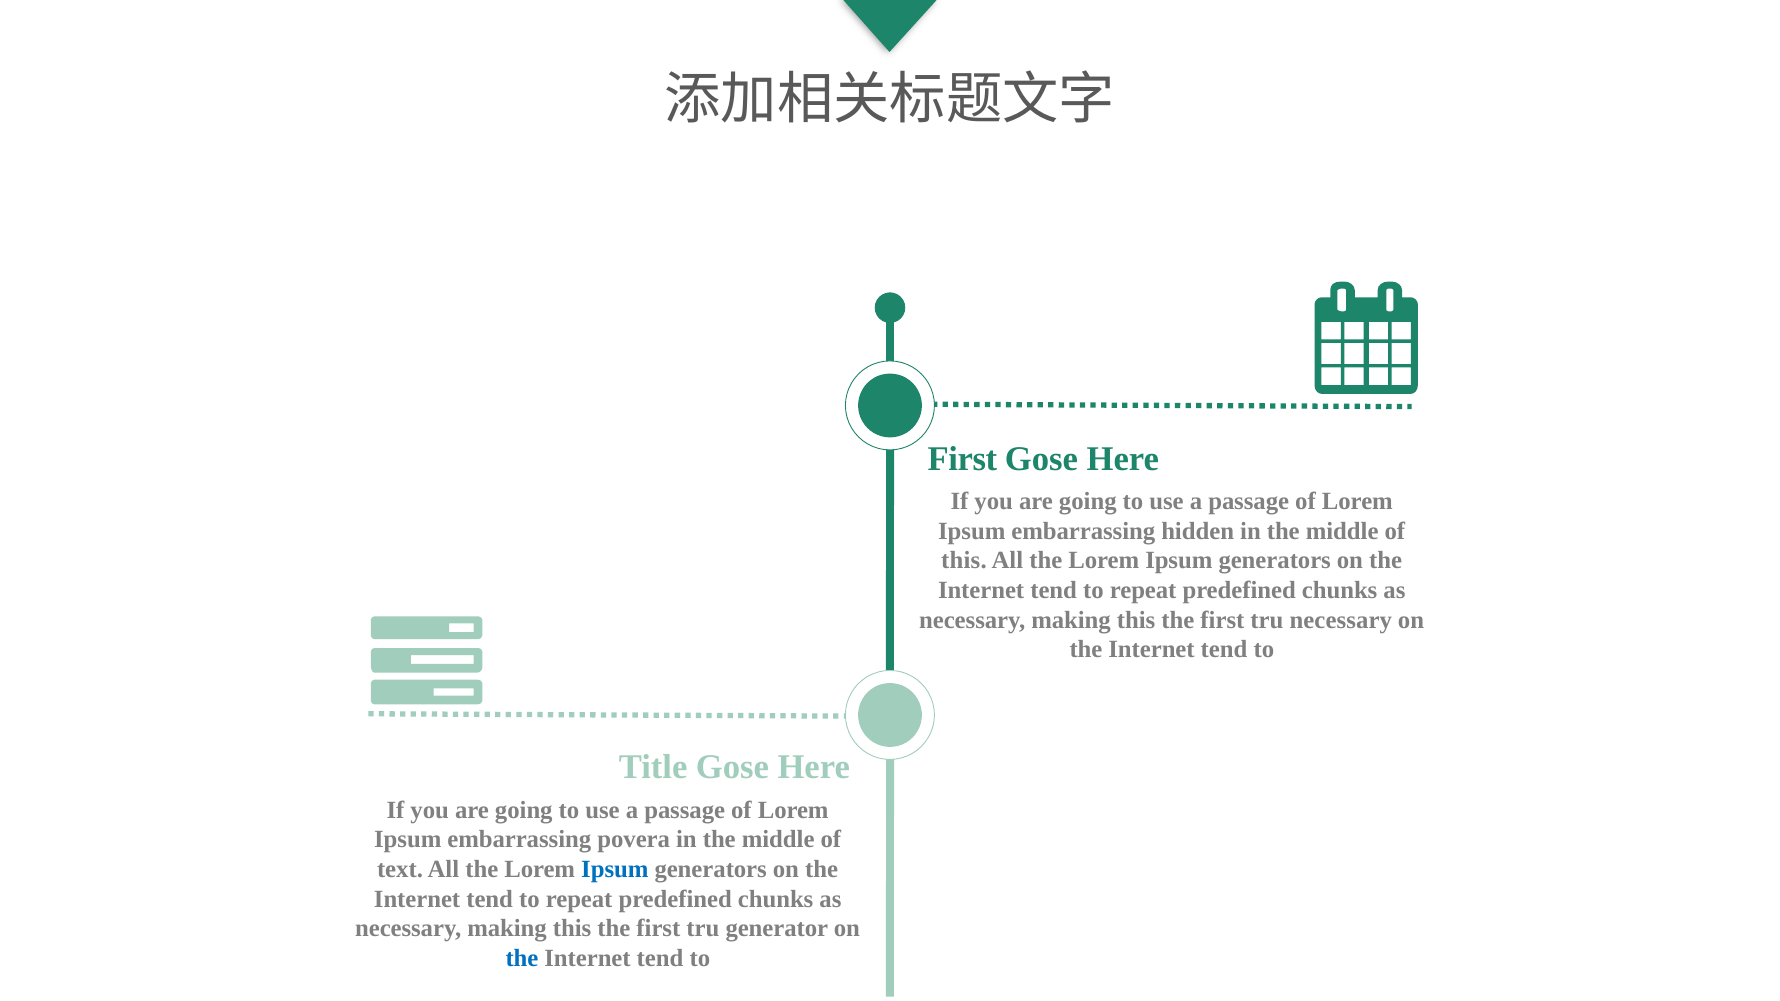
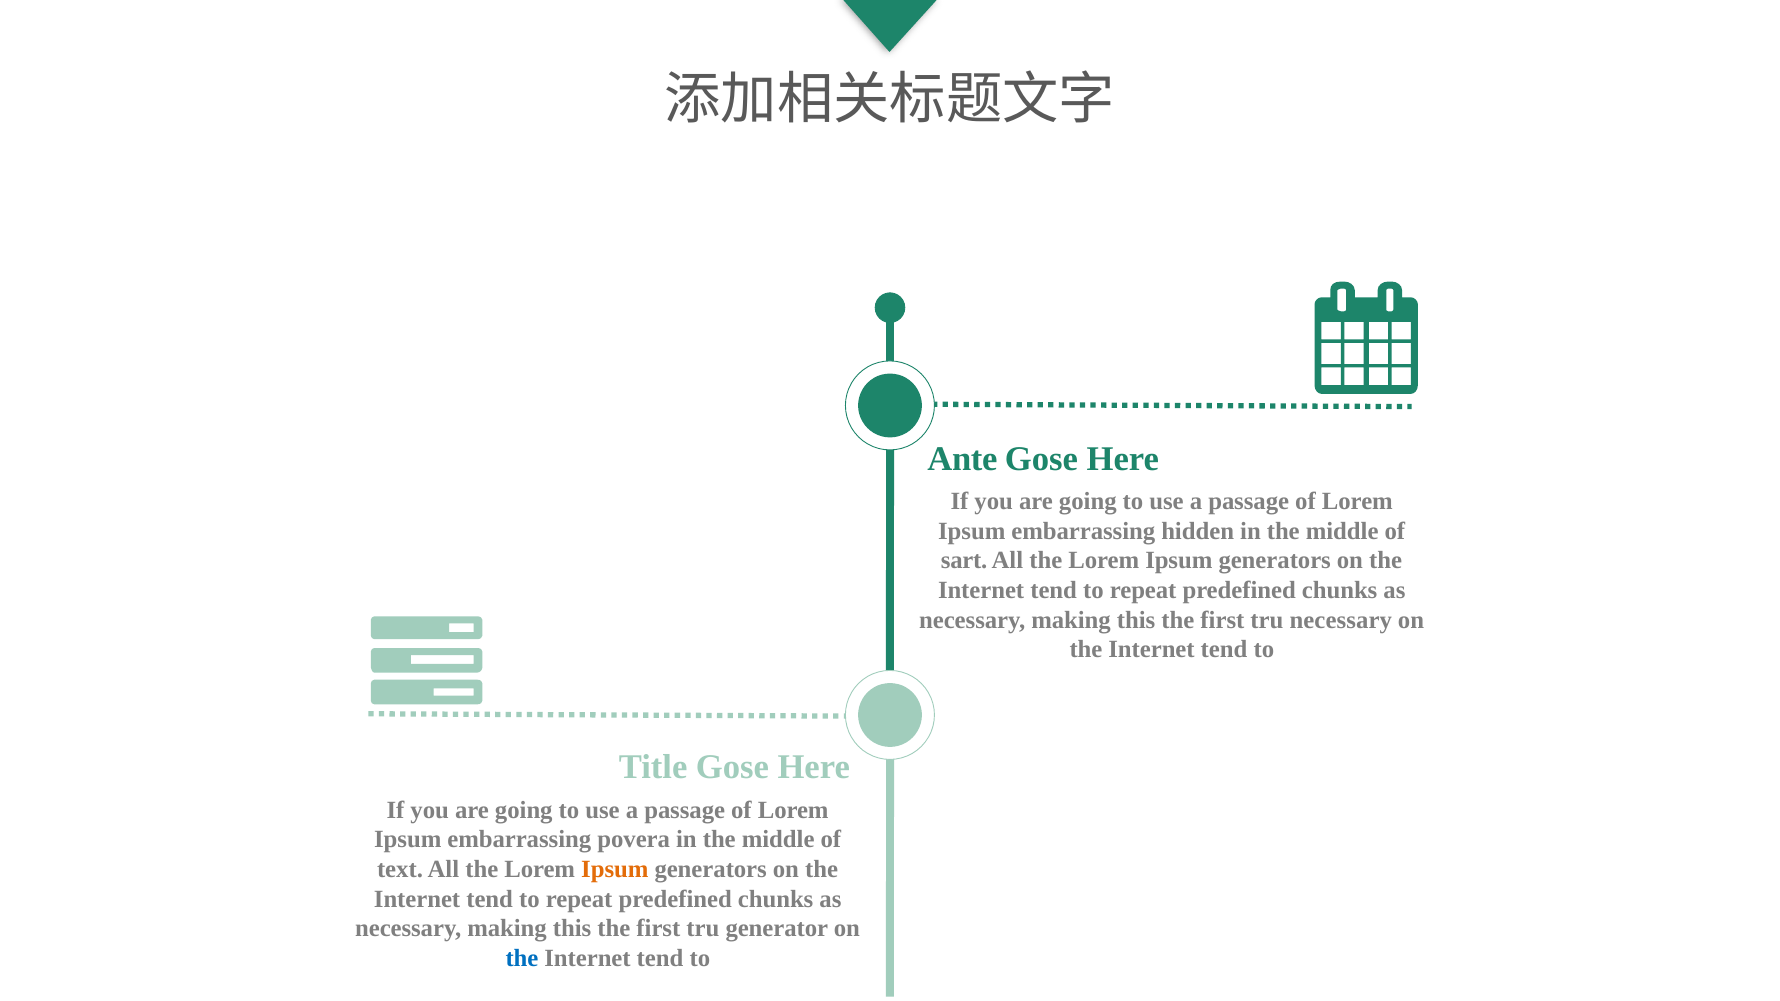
First: First -> Ante (962, 459)
this: this -> sart (964, 561)
Ipsum colour: blue -> orange (615, 869)
